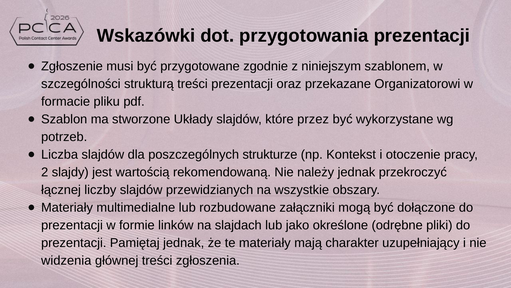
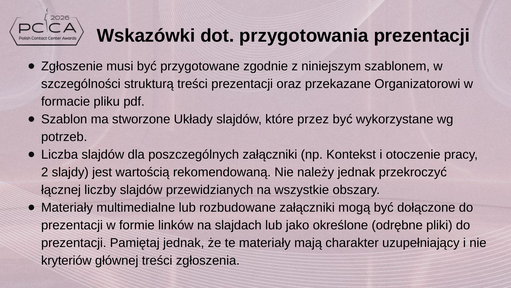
poszczególnych strukturze: strukturze -> załączniki (270, 154)
widzenia: widzenia -> kryteriów (66, 260)
